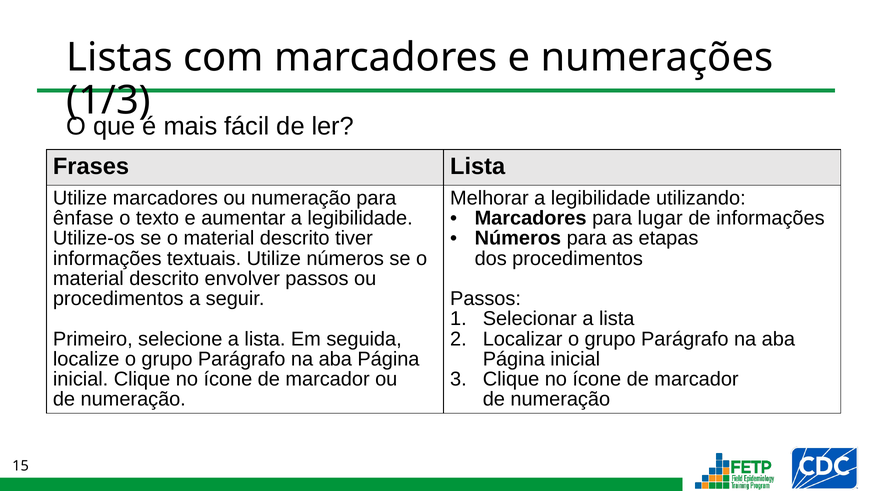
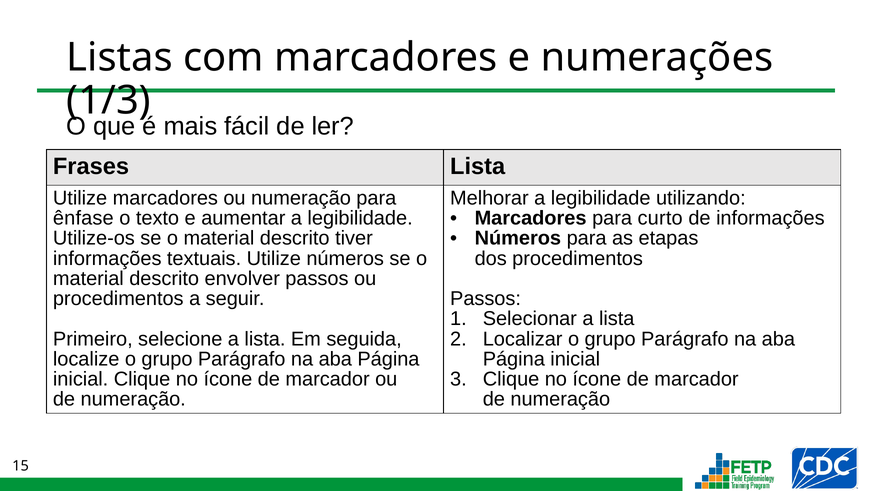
lugar: lugar -> curto (660, 218)
